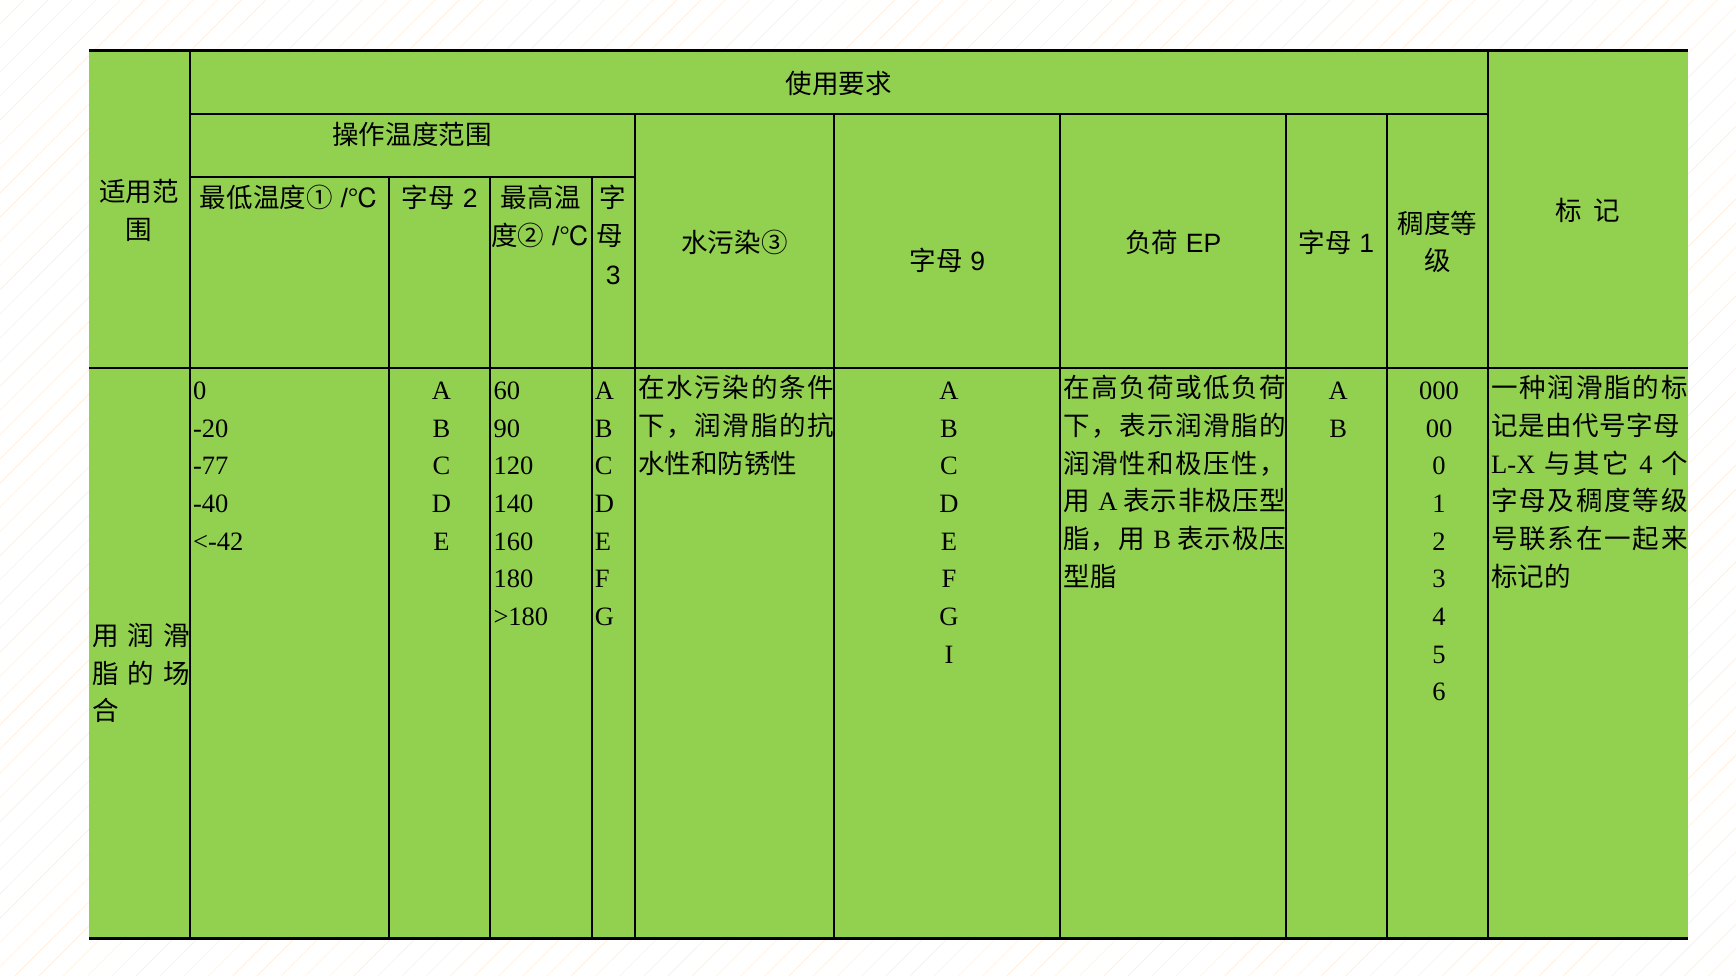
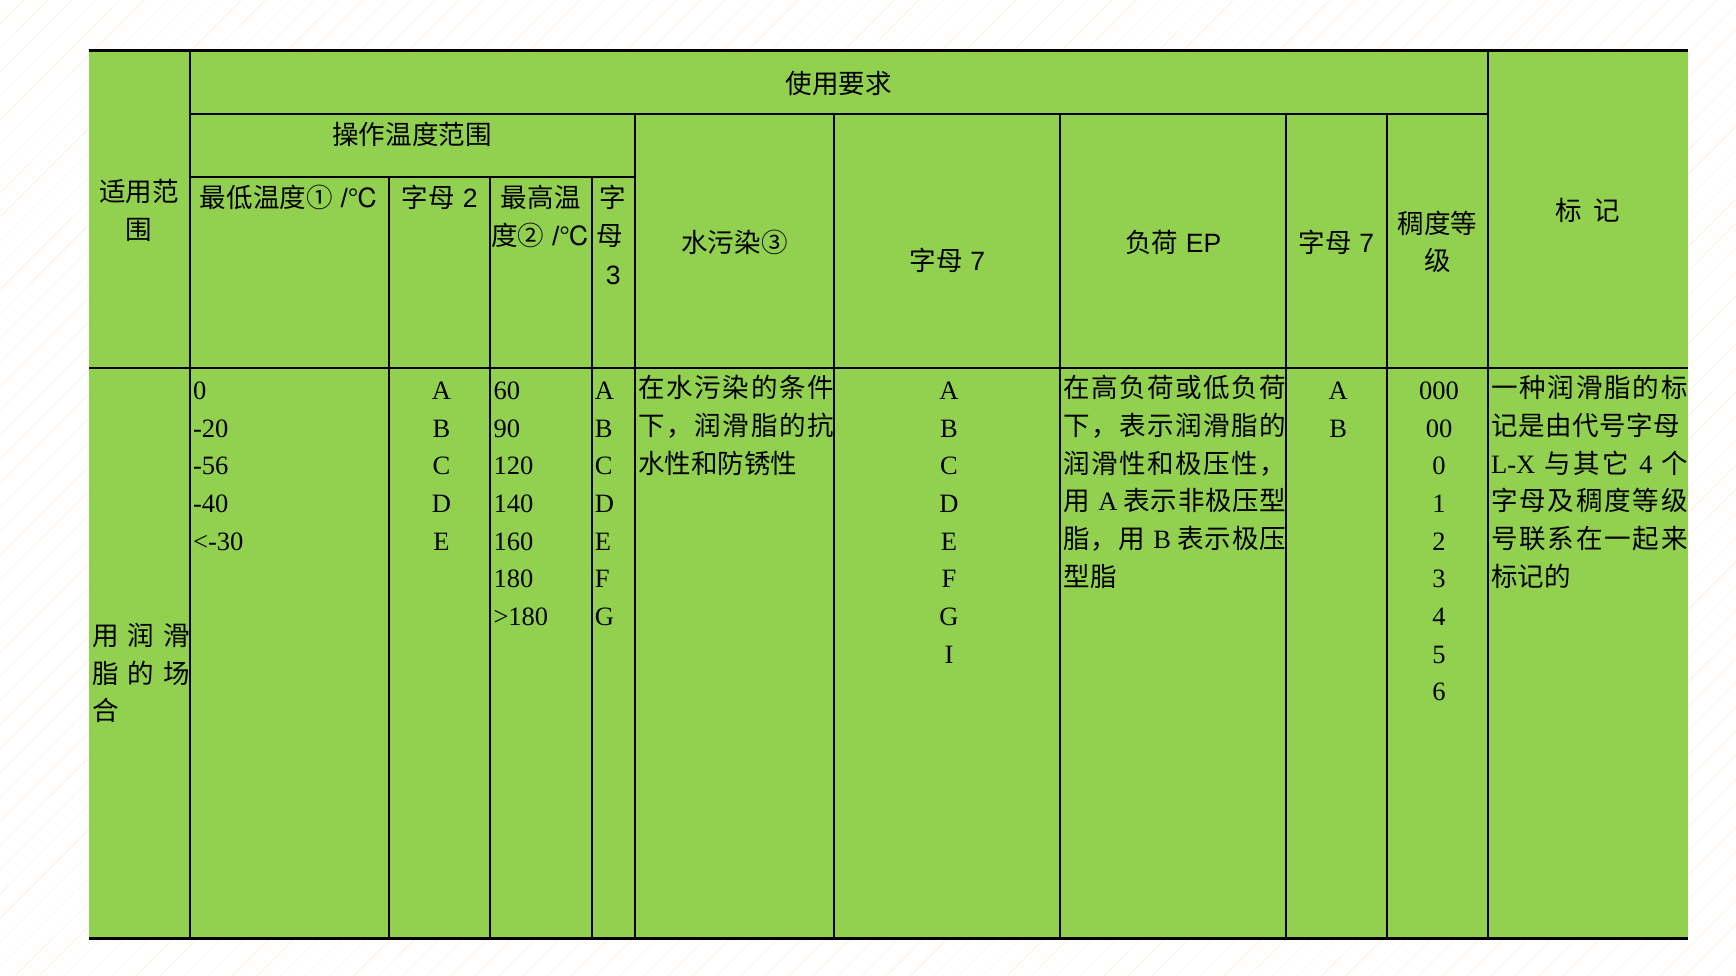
1: 1 -> 7 (1367, 244)
9: 9 -> 7 (978, 262)
-77: -77 -> -56 (211, 466)
<-42: <-42 -> <-30 (218, 542)
